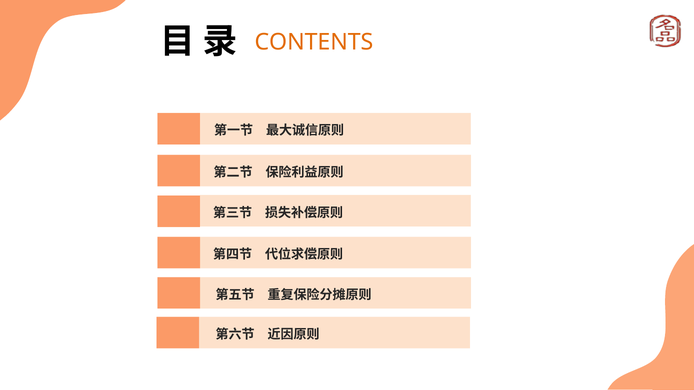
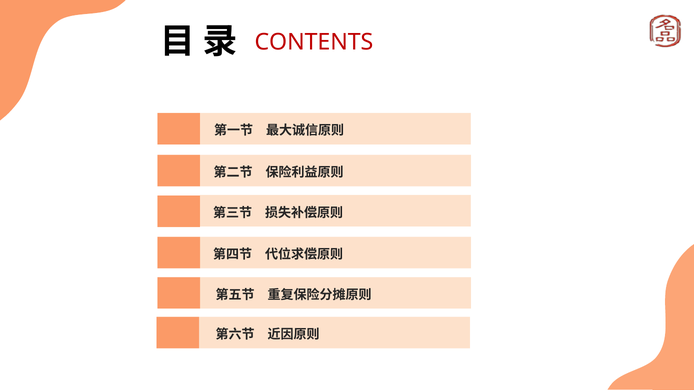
CONTENTS colour: orange -> red (314, 42)
